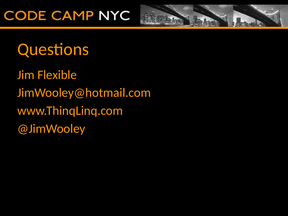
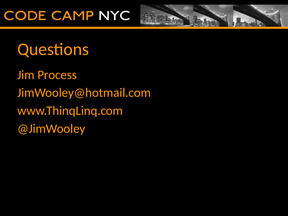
Flexible: Flexible -> Process (57, 75)
